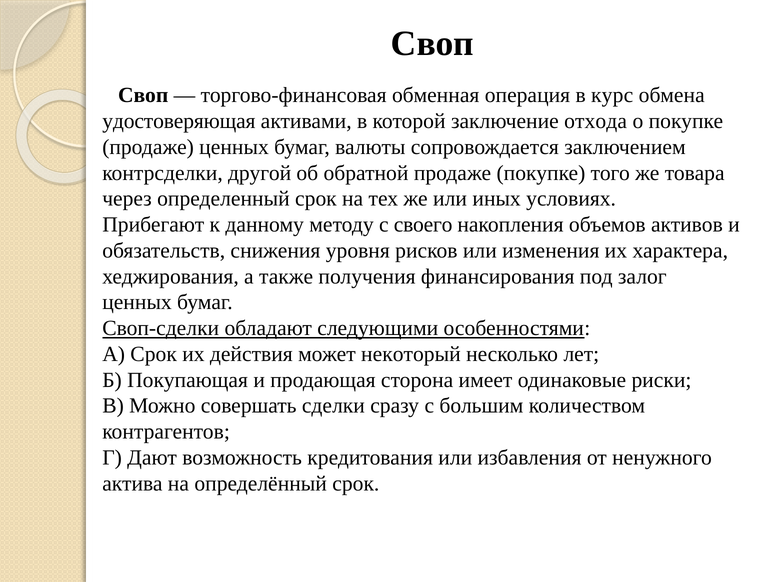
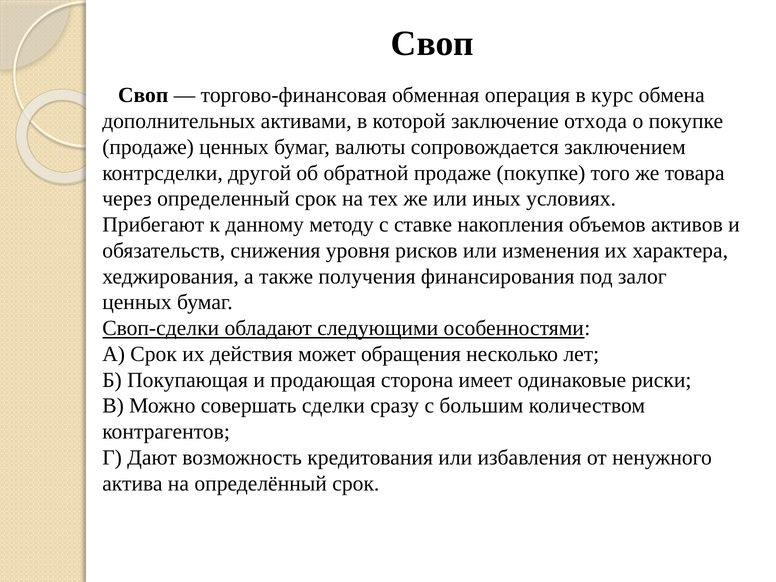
удостоверяющая: удостоверяющая -> дополнительных (179, 121)
своего: своего -> ставке (423, 225)
некоторый: некоторый -> обращения (411, 354)
